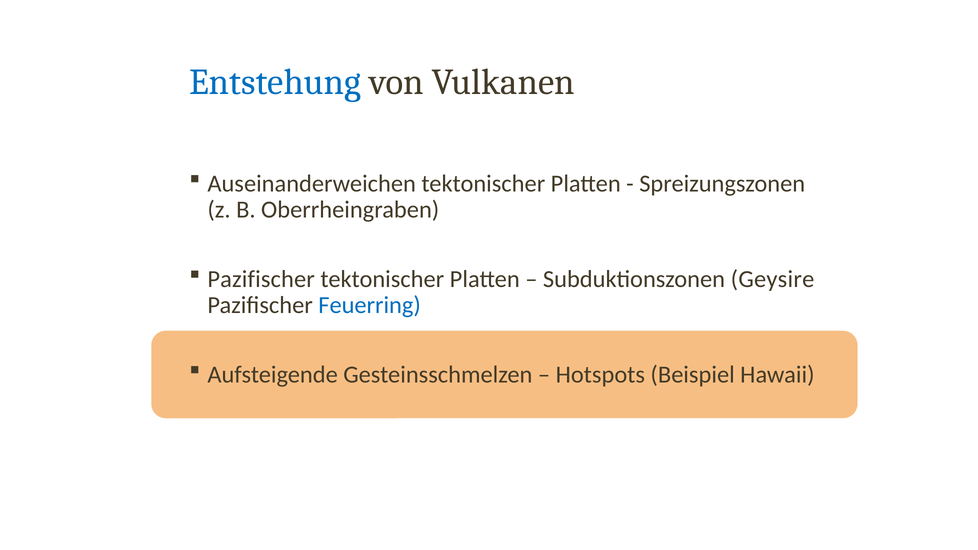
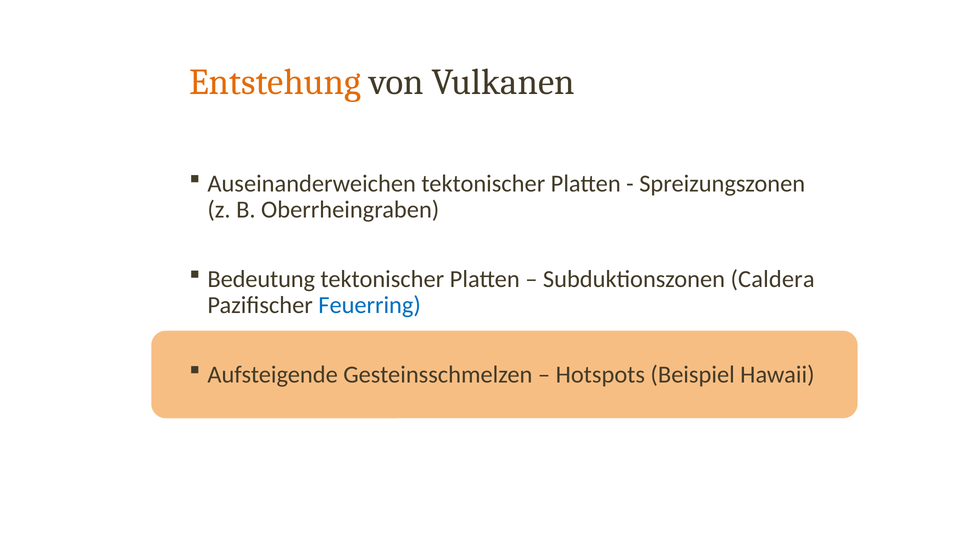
Entstehung colour: blue -> orange (275, 82)
Pazifischer: Pazifischer -> Bedeutung (261, 279)
Geysire: Geysire -> Caldera (773, 279)
